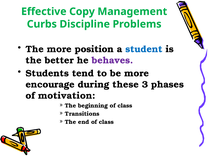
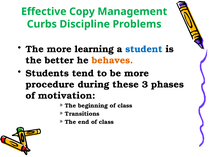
position: position -> learning (94, 49)
behaves colour: purple -> orange (113, 60)
encourage: encourage -> procedure (50, 84)
